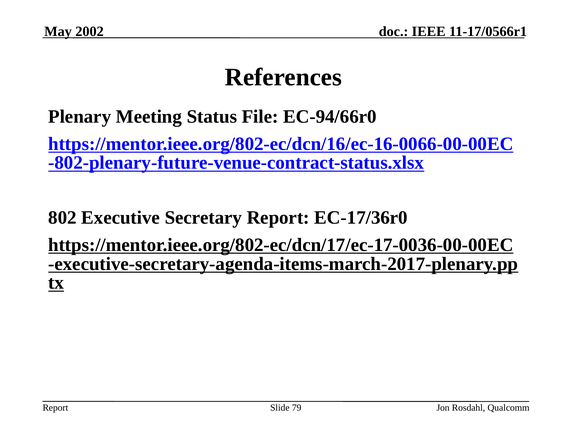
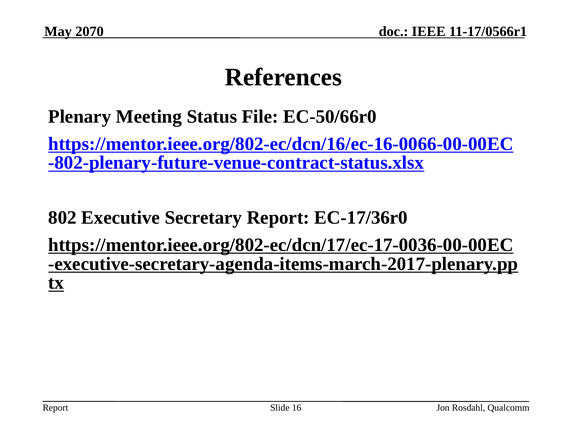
2002: 2002 -> 2070 (90, 32)
EC-94/66r0: EC-94/66r0 -> EC-50/66r0 (330, 117)
79: 79 -> 16 (297, 408)
